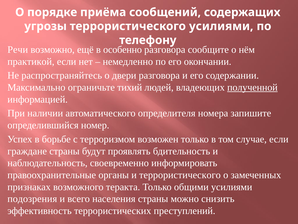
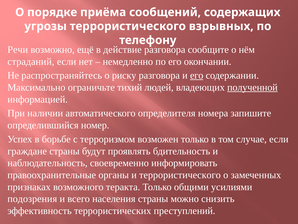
террористического усилиями: усилиями -> взрывных (221, 26)
особенно: особенно -> действие (122, 49)
практикой: практикой -> страданий (31, 61)
двери: двери -> риску (124, 75)
его underline: none -> present (197, 75)
